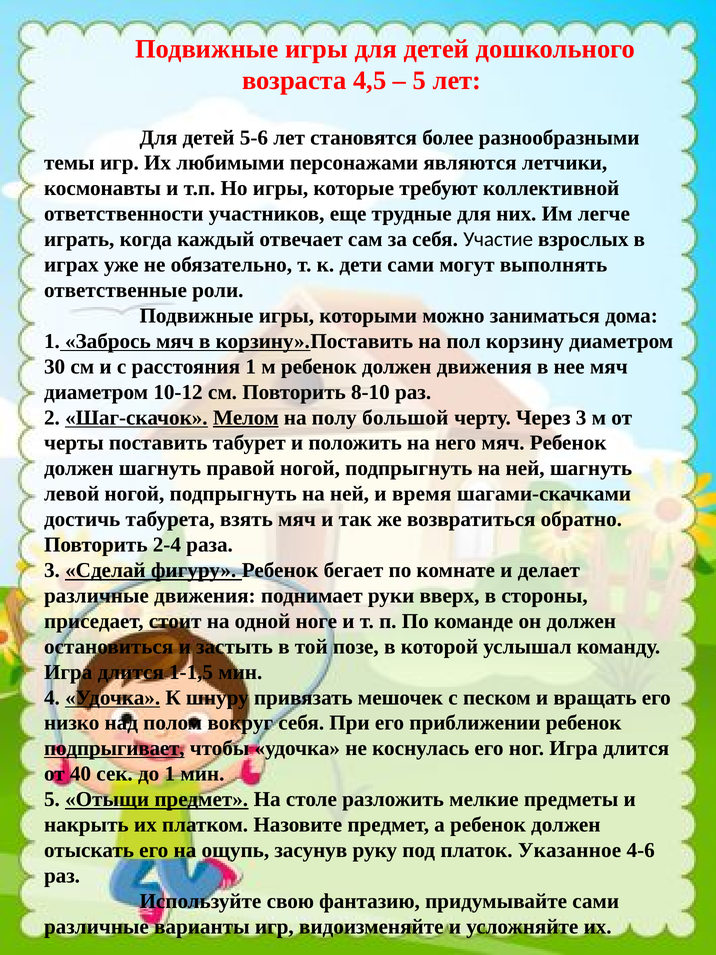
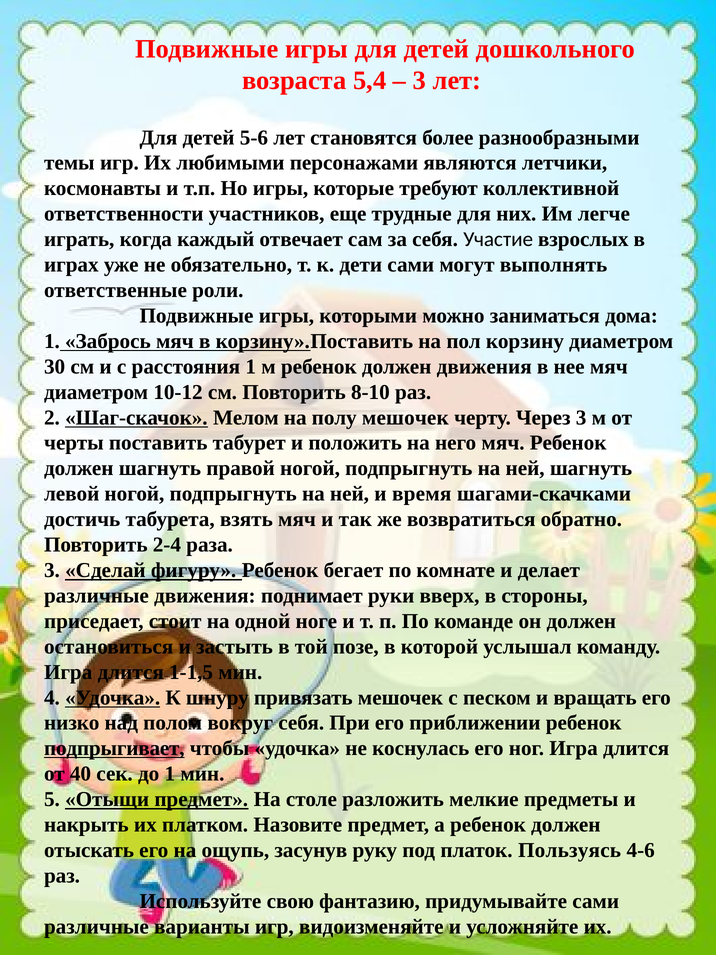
4,5: 4,5 -> 5,4 (370, 81)
5: 5 -> 3 (420, 81)
Мелом underline: present -> none (246, 417)
полу большой: большой -> мешочек (405, 417)
Указанное: Указанное -> Пользуясь (570, 850)
